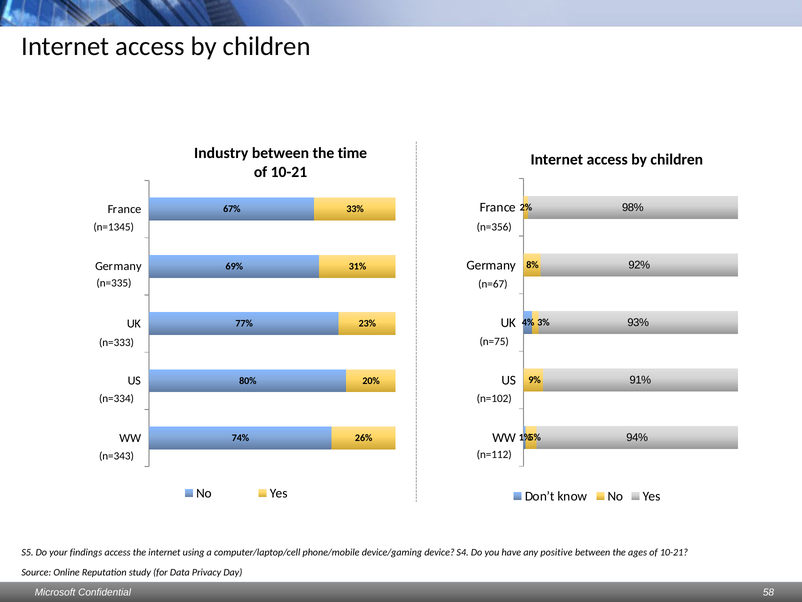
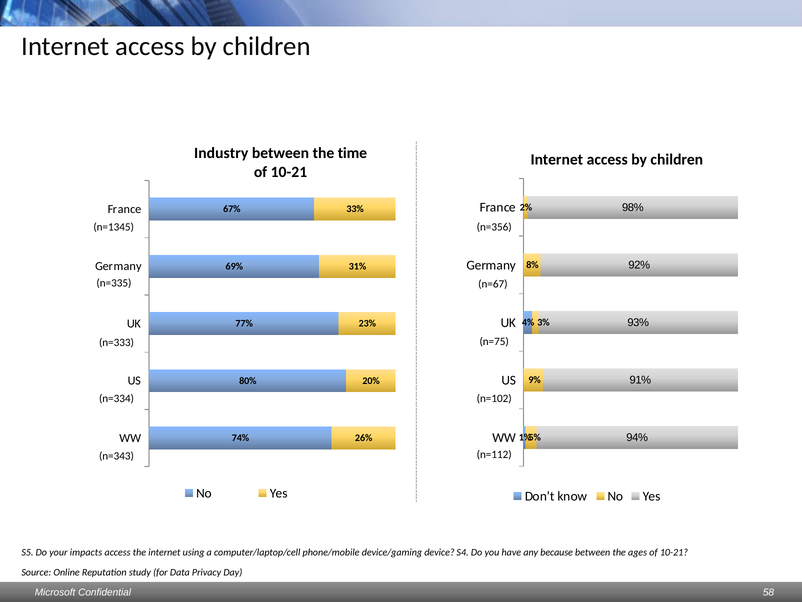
findings: findings -> impacts (86, 552)
positive: positive -> because (557, 552)
